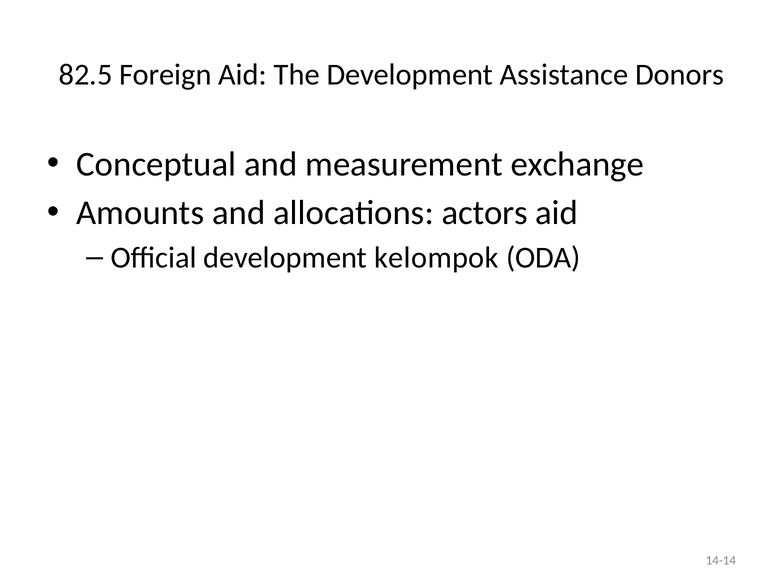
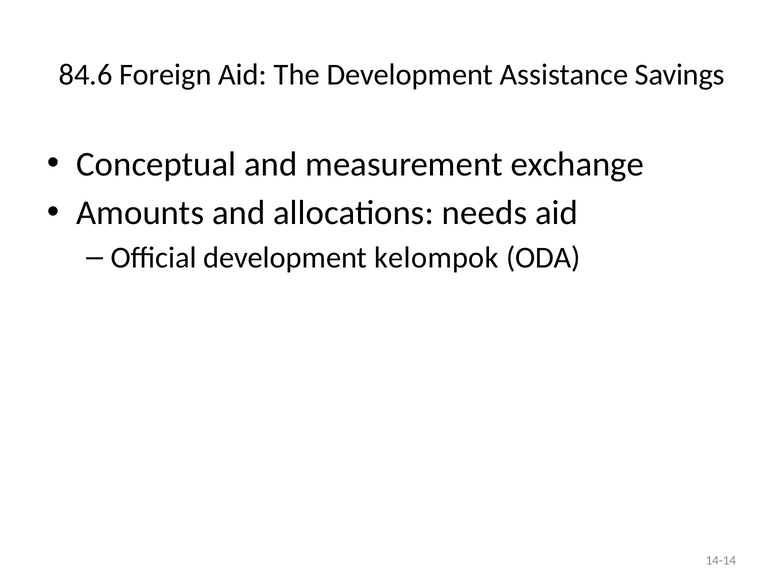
82.5: 82.5 -> 84.6 (86, 75)
Donors: Donors -> Savings (680, 75)
actors: actors -> needs (485, 213)
